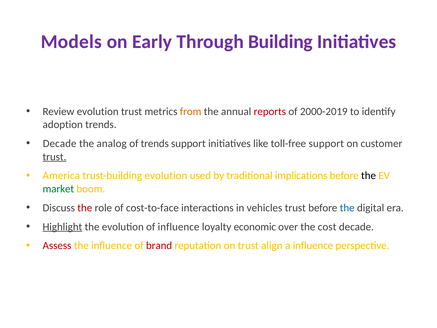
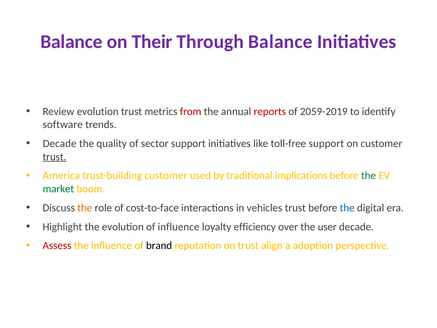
Models: Models -> Balance (71, 42)
Early: Early -> Their (152, 42)
Through Building: Building -> Balance (280, 42)
from colour: orange -> red (191, 111)
2000-2019: 2000-2019 -> 2059-2019 (324, 111)
adoption: adoption -> software (63, 125)
analog: analog -> quality (112, 144)
of trends: trends -> sector (155, 144)
trust-building evolution: evolution -> customer (166, 176)
the colour: black -> green (369, 176)
the colour: red -> orange (85, 208)
Highlight underline: present -> none (62, 227)
economic: economic -> efficiency (255, 227)
cost: cost -> user (327, 227)
brand colour: red -> black (159, 246)
a influence: influence -> adoption (313, 246)
